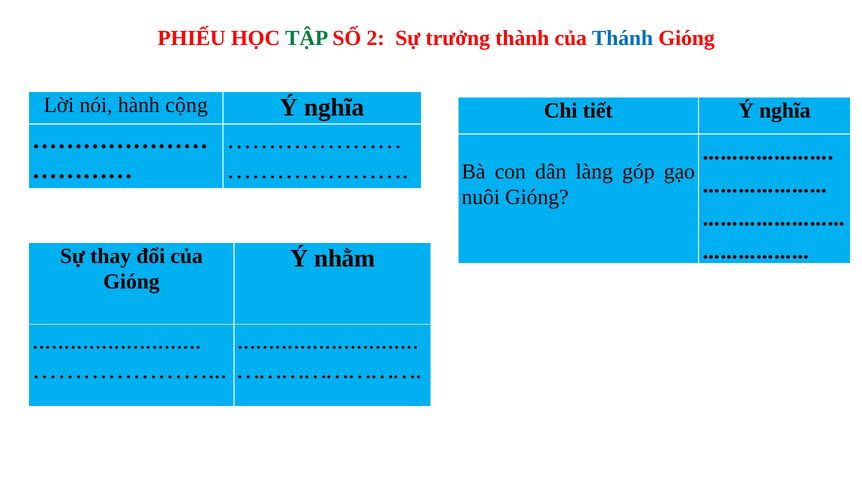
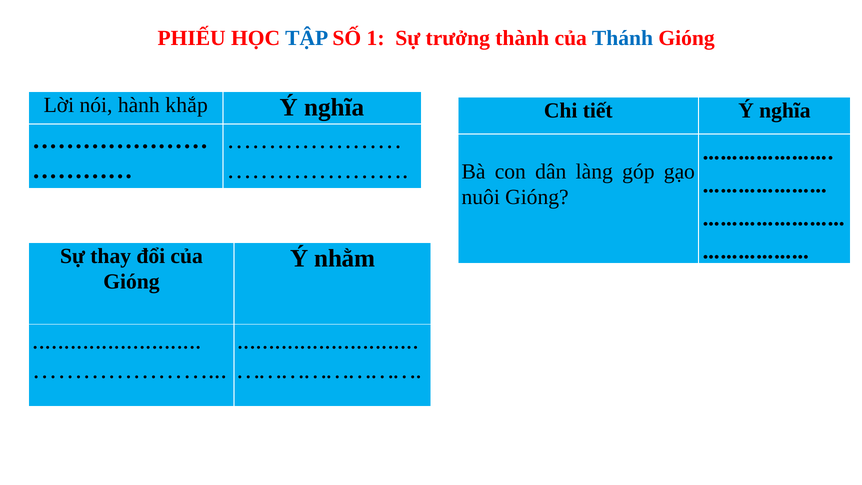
TẬP colour: green -> blue (307, 38)
2: 2 -> 1 (376, 38)
cộng: cộng -> khắp (187, 105)
